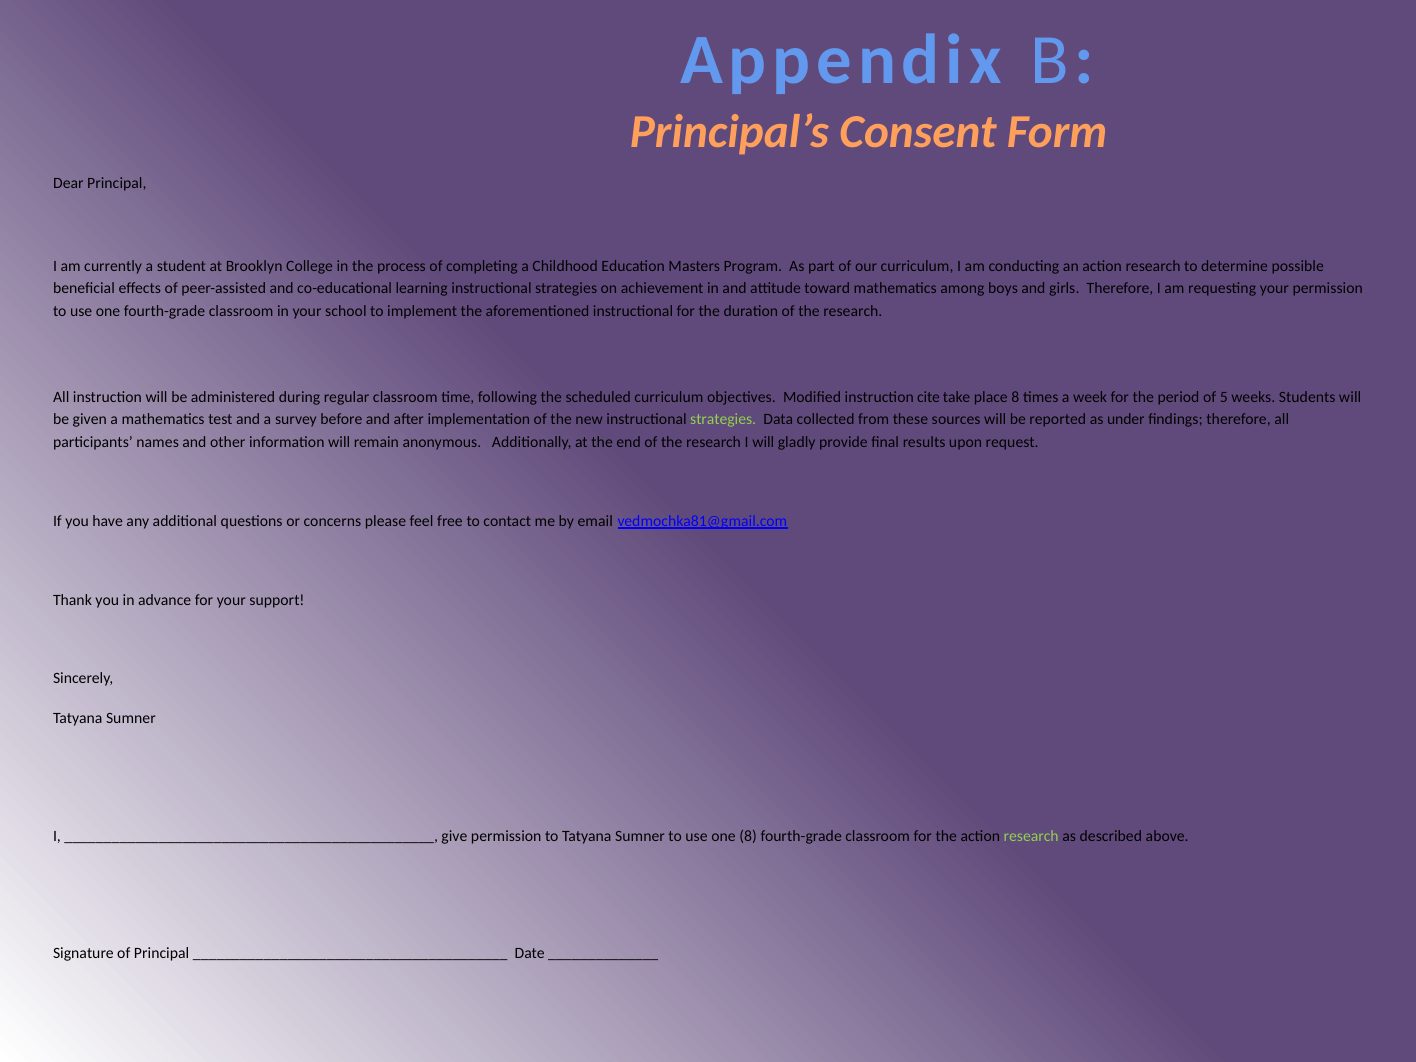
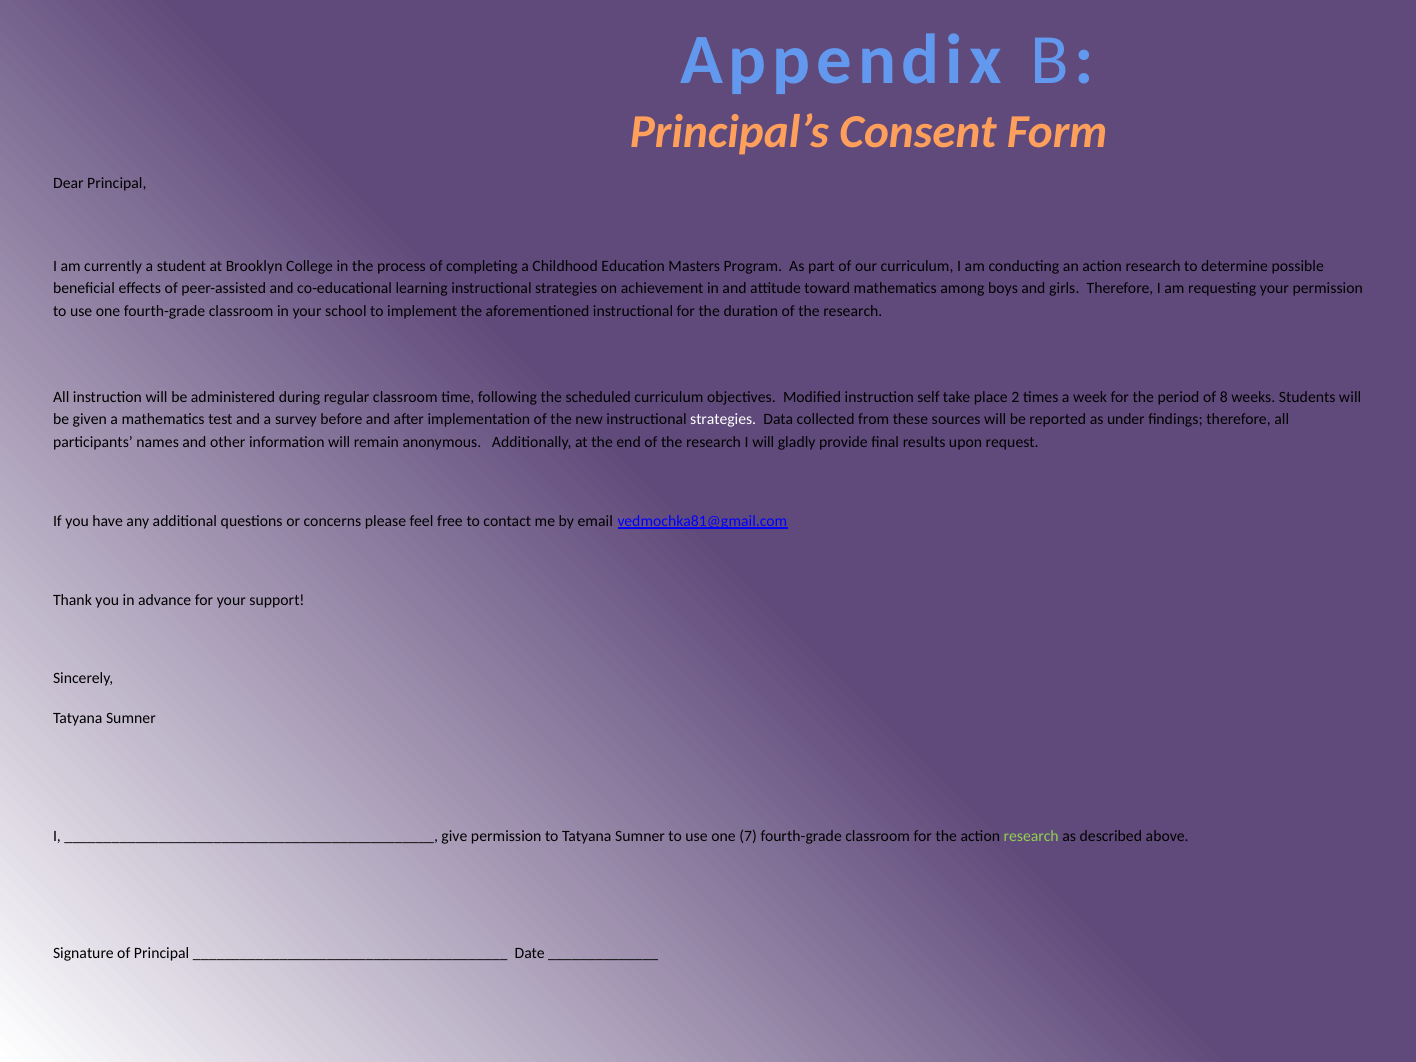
cite: cite -> self (928, 397)
place 8: 8 -> 2 (1015, 397)
5: 5 -> 8 (1224, 397)
strategies colour: light green -> white (723, 420)
one 8: 8 -> 7 (748, 836)
